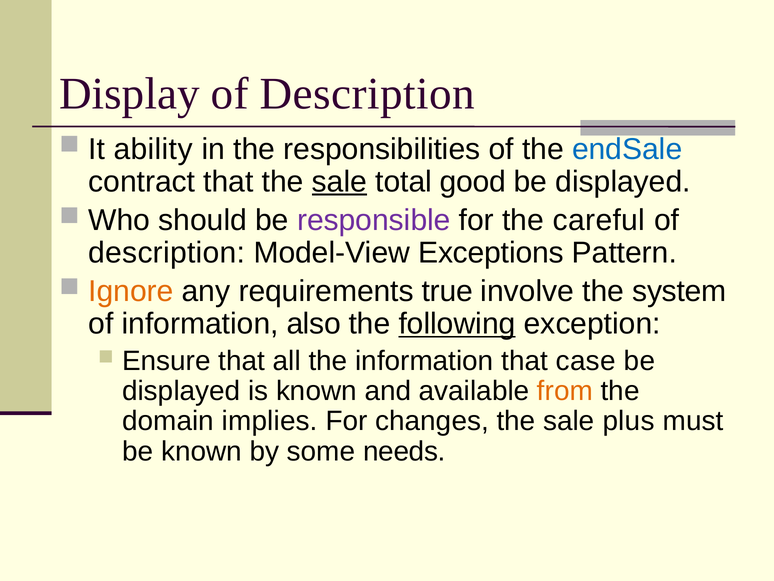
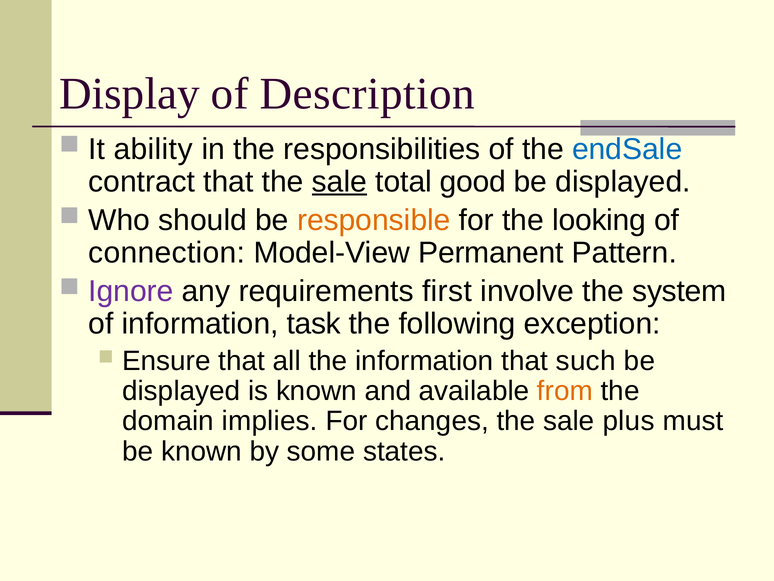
responsible colour: purple -> orange (374, 220)
careful: careful -> looking (599, 220)
description: description -> connection (167, 253)
Exceptions: Exceptions -> Permanent (491, 253)
Ignore colour: orange -> purple (131, 291)
true: true -> first (447, 291)
also: also -> task (314, 324)
following underline: present -> none (457, 324)
case: case -> such (586, 361)
needs: needs -> states (404, 451)
